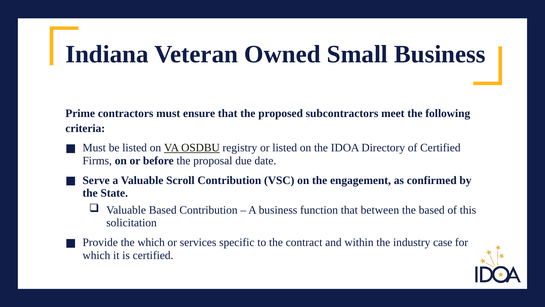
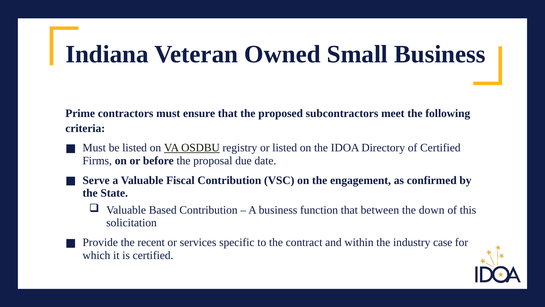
Scroll: Scroll -> Fiscal (180, 180)
the based: based -> down (432, 210)
the which: which -> recent (151, 242)
